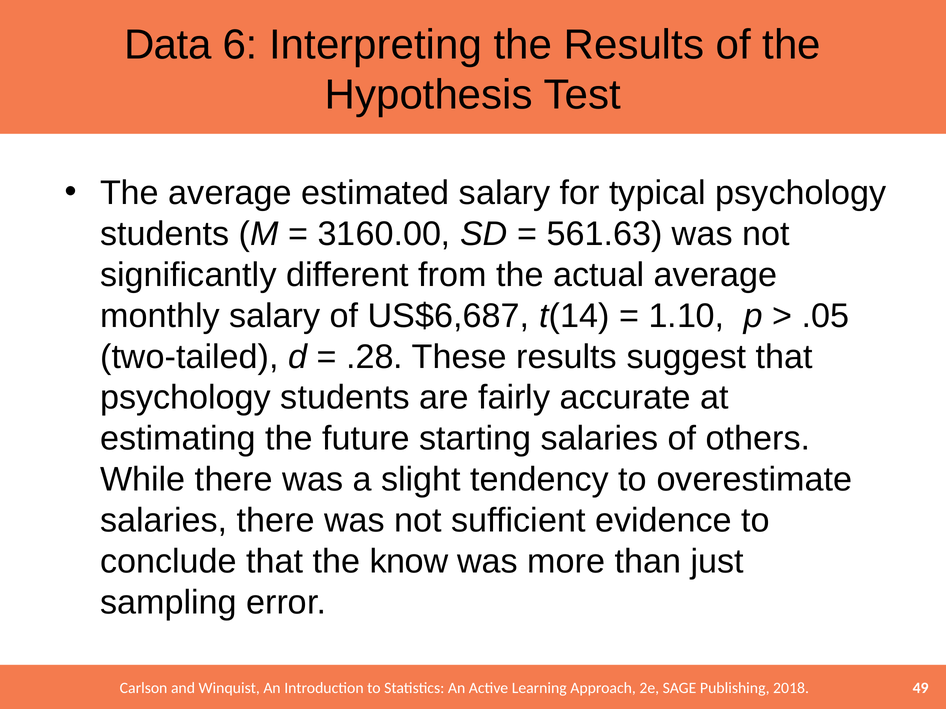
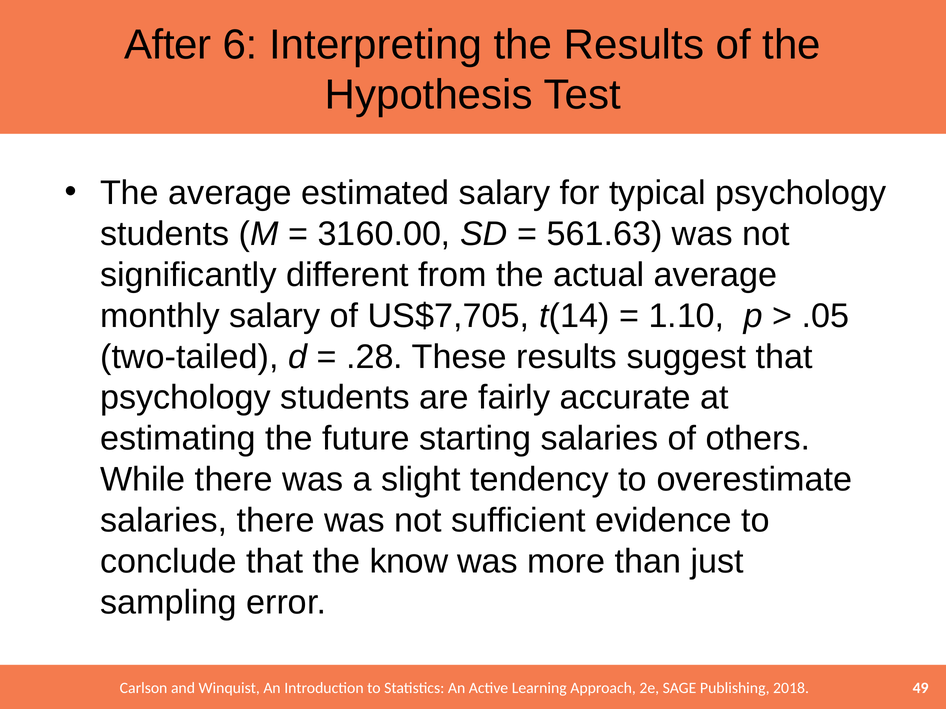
Data: Data -> After (168, 45)
US$6,687: US$6,687 -> US$7,705 (448, 316)
